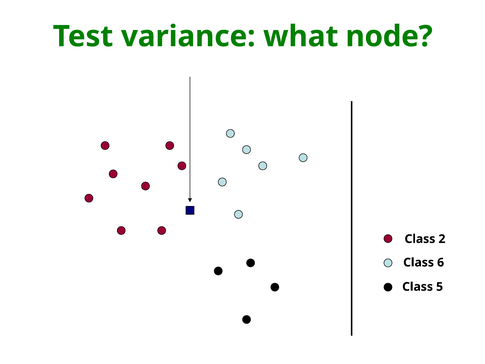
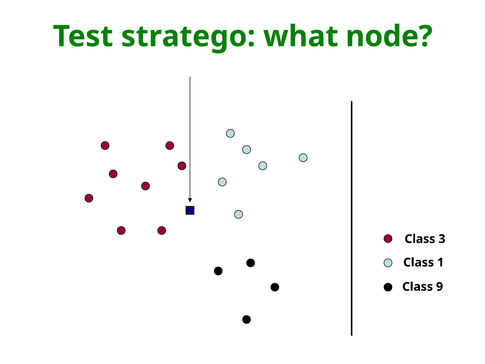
variance: variance -> stratego (188, 36)
2: 2 -> 3 (442, 239)
6: 6 -> 1 (441, 262)
5: 5 -> 9 (440, 287)
